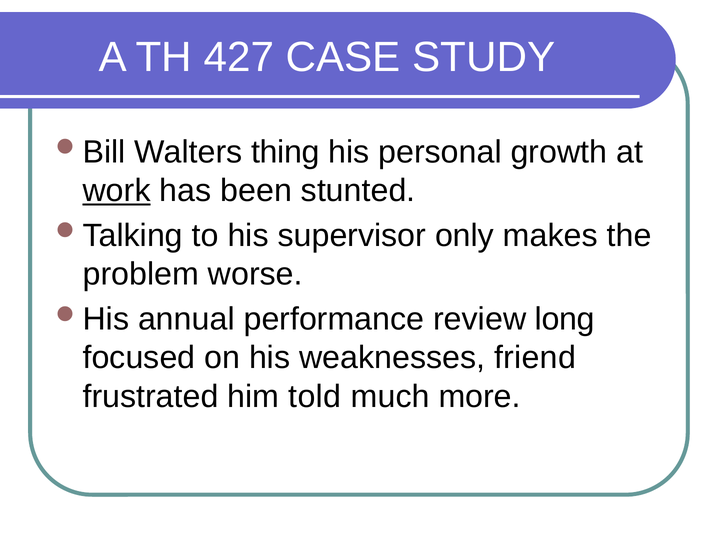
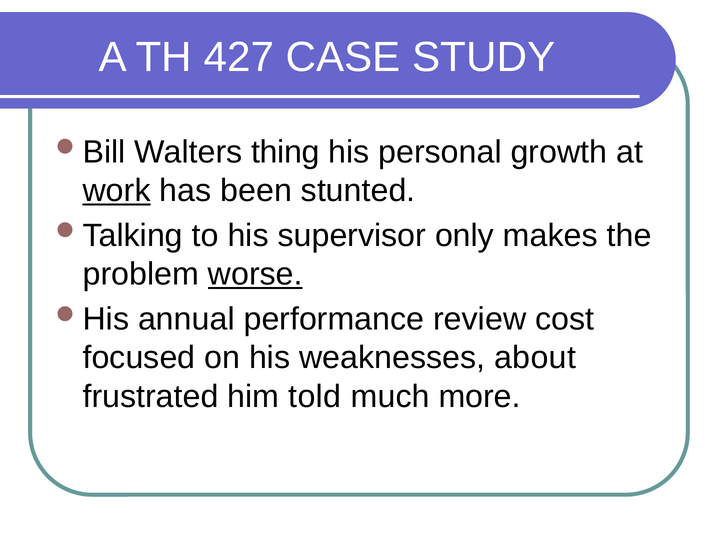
worse underline: none -> present (255, 274)
long: long -> cost (565, 319)
friend: friend -> about (535, 358)
